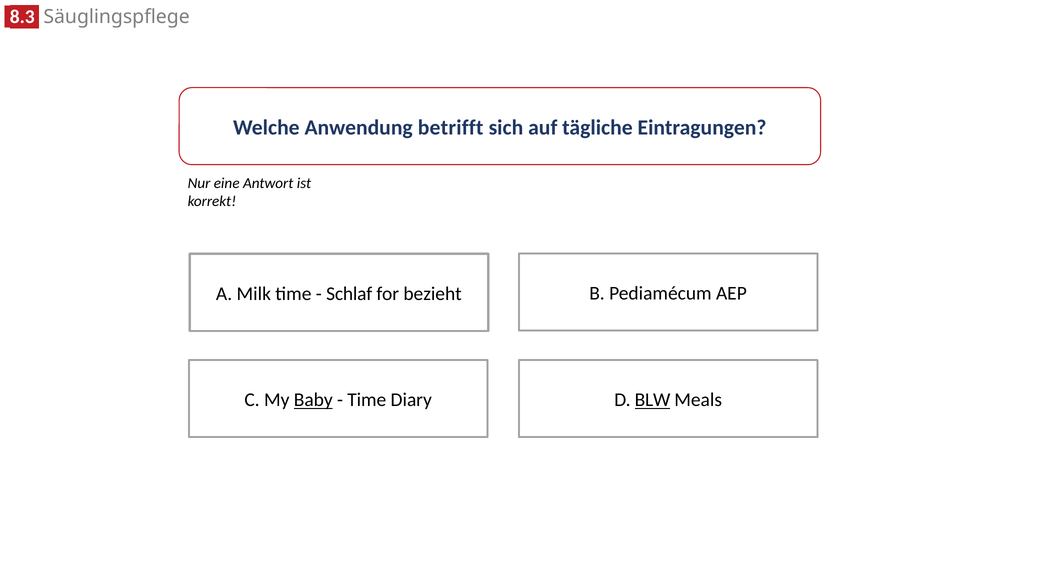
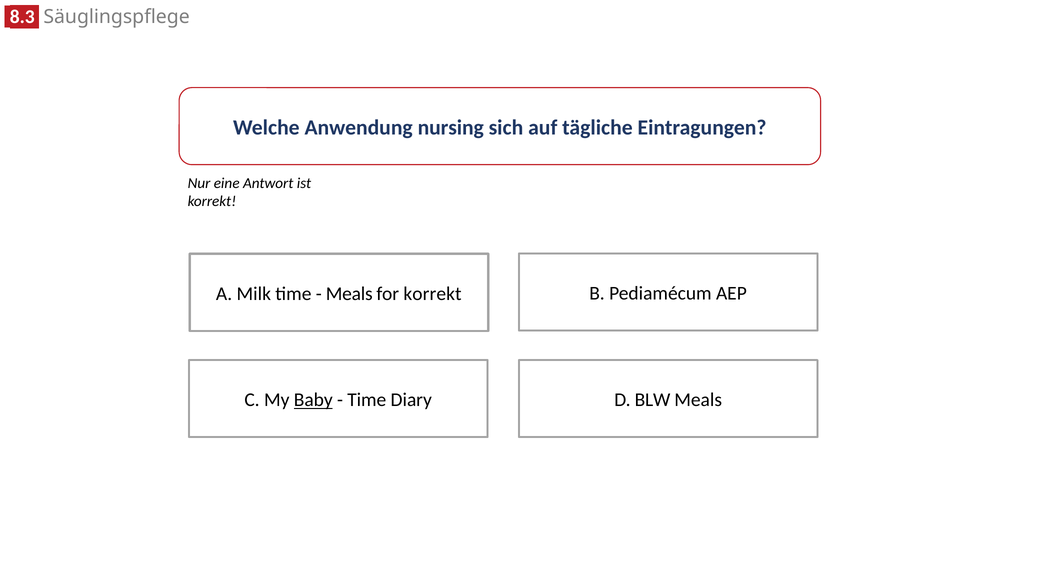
betrifft: betrifft -> nursing (451, 128)
Schlaf: Schlaf -> Meals (349, 294)
for bezieht: bezieht -> korrekt (433, 294)
BLW underline: present -> none (653, 400)
